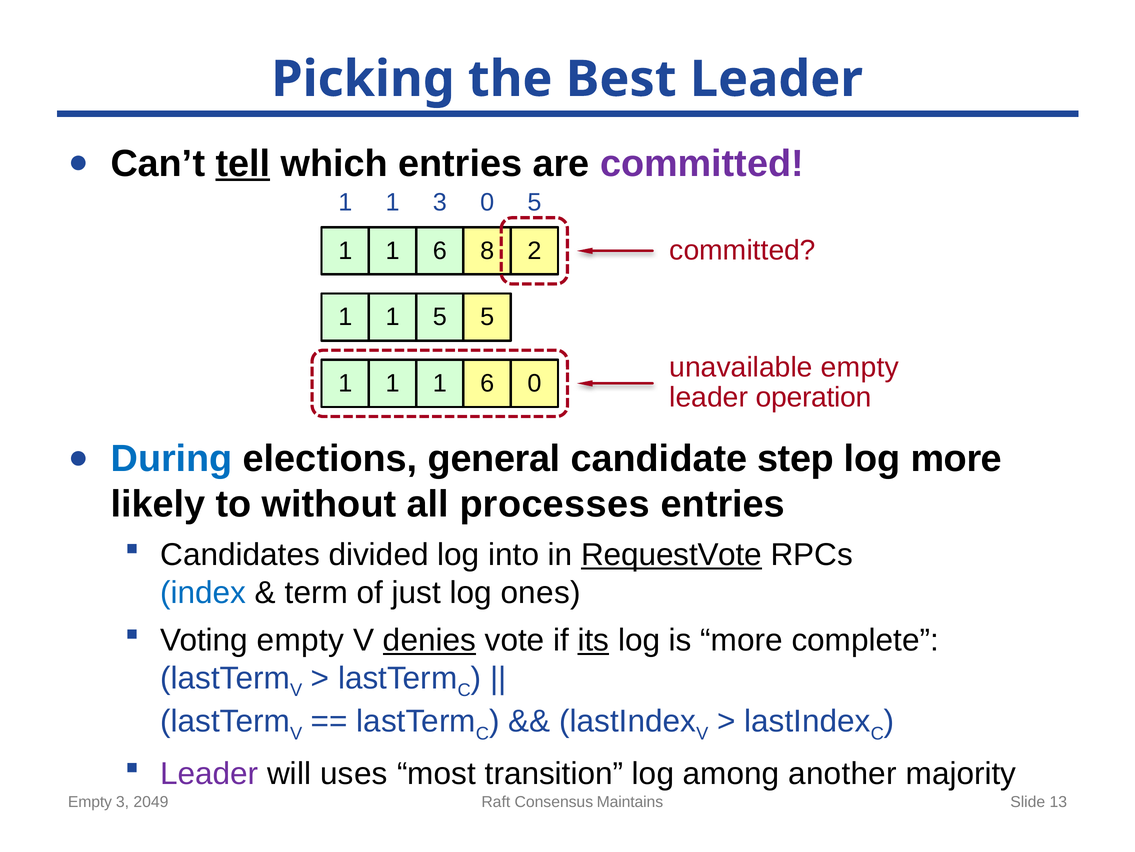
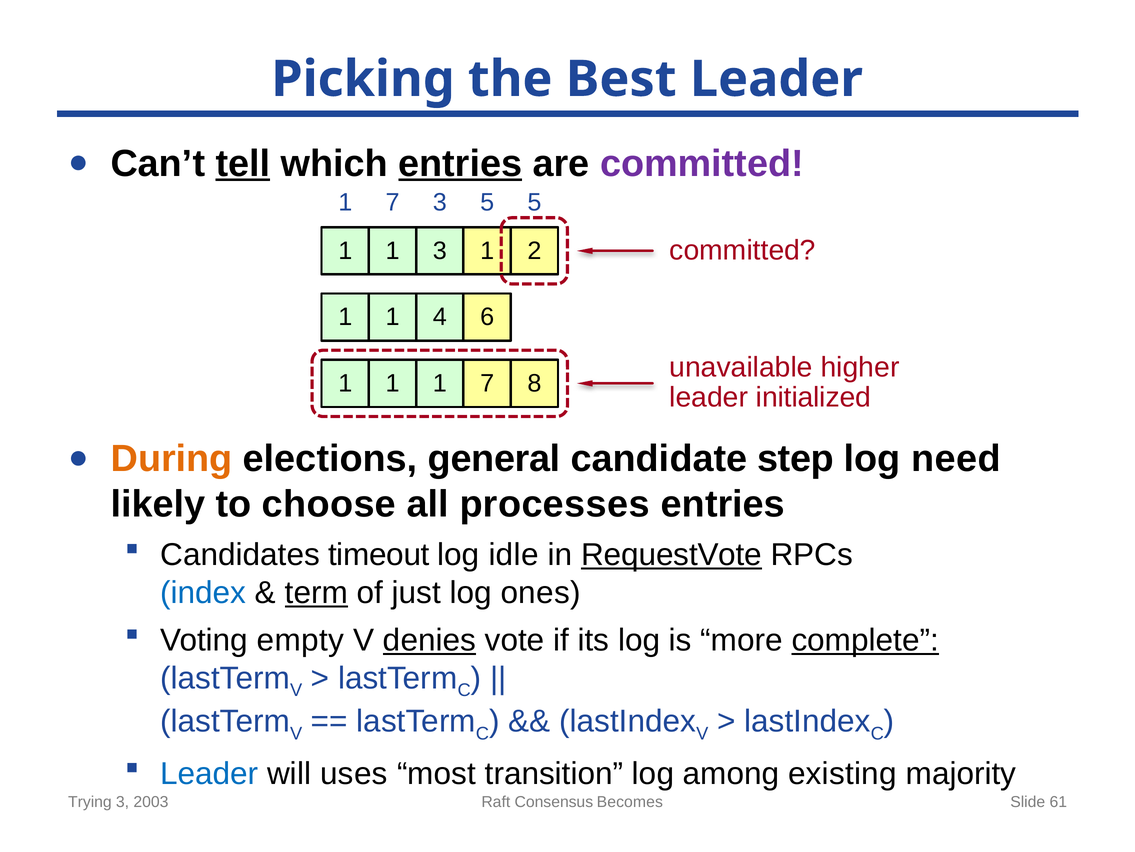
entries underline: none -> present (460, 163)
1: 1 -> 7 (393, 202)
3 0: 0 -> 5 (487, 202)
6: 6 -> 3 (440, 251)
8: 8 -> 1 (487, 251)
5: 5 -> 4 (440, 317)
5: 5 -> 6 (487, 317)
unavailable empty: empty -> higher (860, 367)
6: 6 -> 7 (487, 383)
1 0: 0 -> 8 (534, 383)
operation: operation -> initialized (813, 397)
During colour: blue -> orange (172, 458)
log more: more -> need (956, 458)
without: without -> choose (329, 504)
divided: divided -> timeout (379, 555)
into: into -> idle (514, 555)
term underline: none -> present (316, 592)
its underline: present -> none (593, 640)
complete underline: none -> present (865, 640)
Leader colour: purple -> blue (209, 773)
another: another -> existing (842, 773)
Empty: Empty -> Trying (90, 801)
2049: 2049 -> 2003 (151, 801)
Maintains: Maintains -> Becomes (630, 801)
13: 13 -> 61 (1058, 801)
